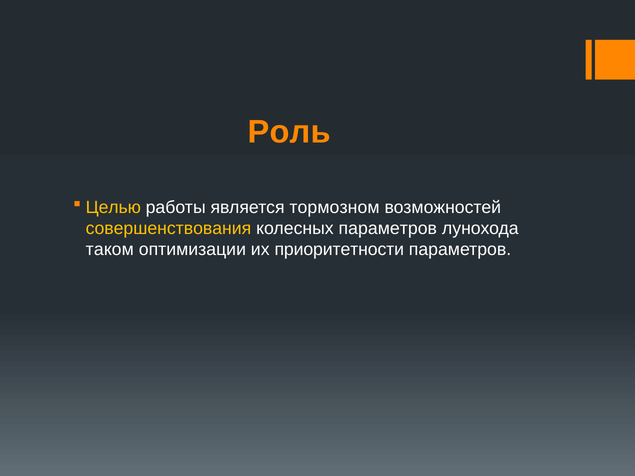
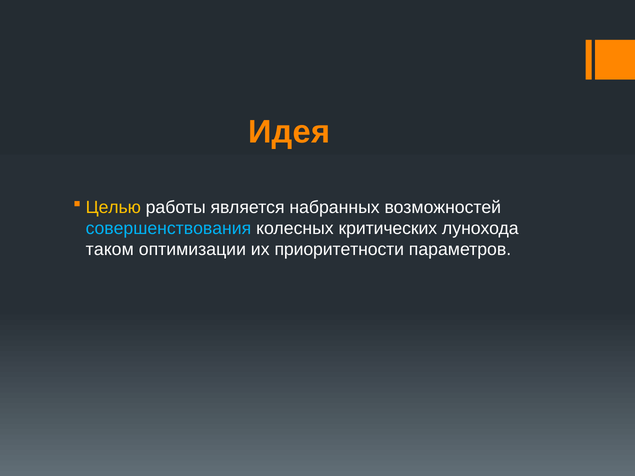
Роль: Роль -> Идея (289, 132)
тормозном: тормозном -> набранных (335, 207)
совершенствования colour: yellow -> light blue (168, 229)
колесных параметров: параметров -> критических (388, 229)
